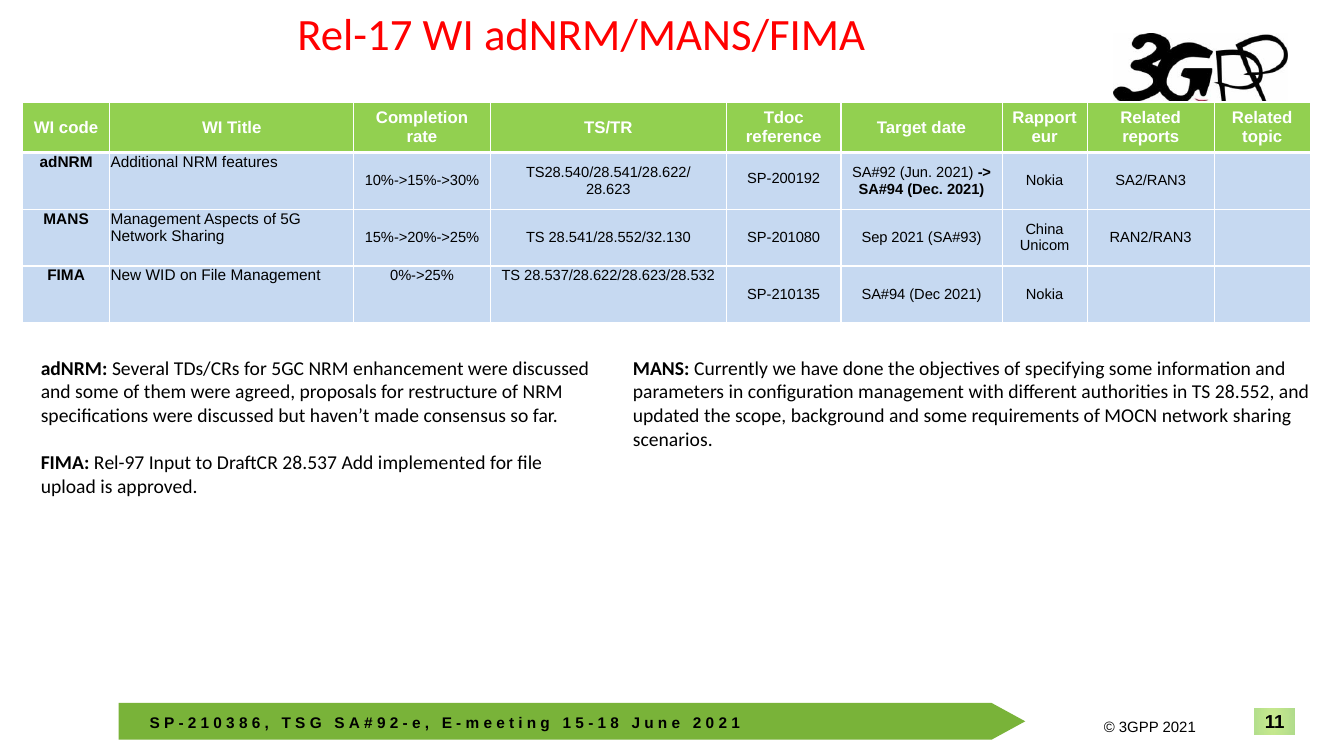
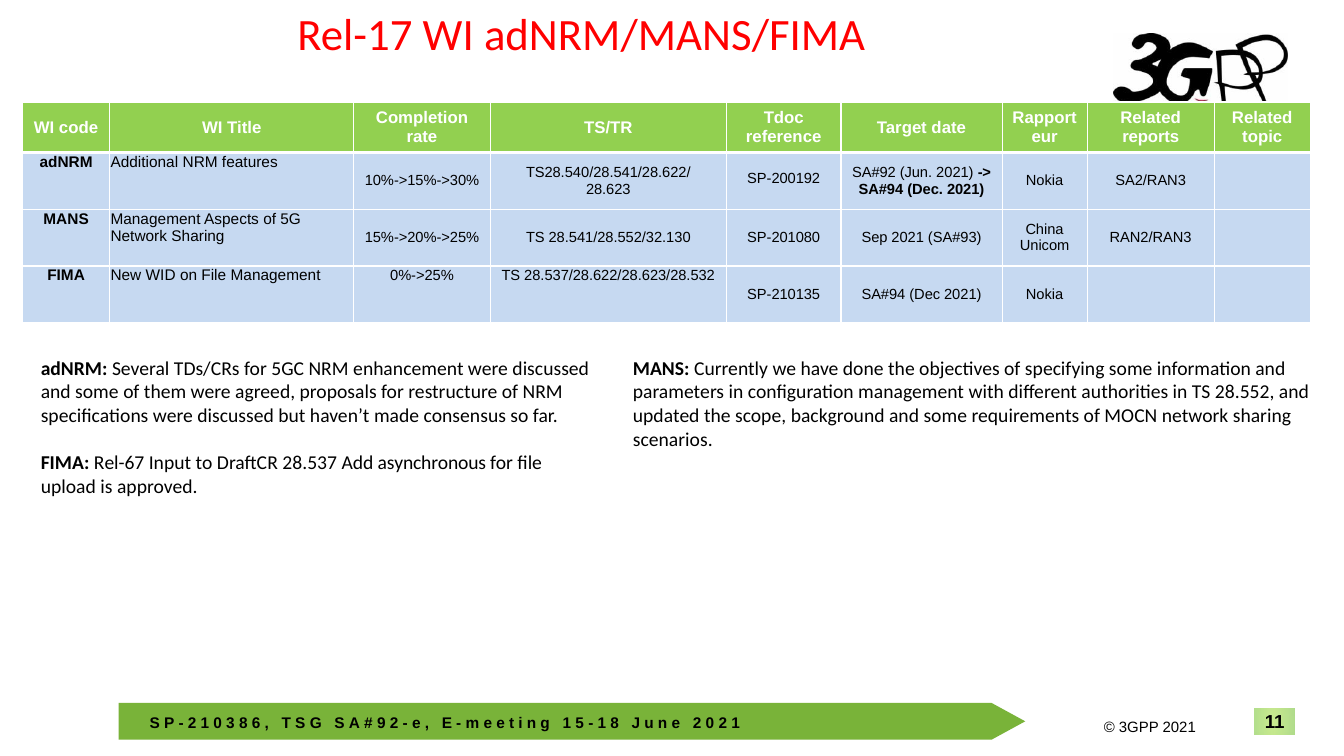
Rel-97: Rel-97 -> Rel-67 (119, 463)
implemented: implemented -> asynchronous (432, 463)
